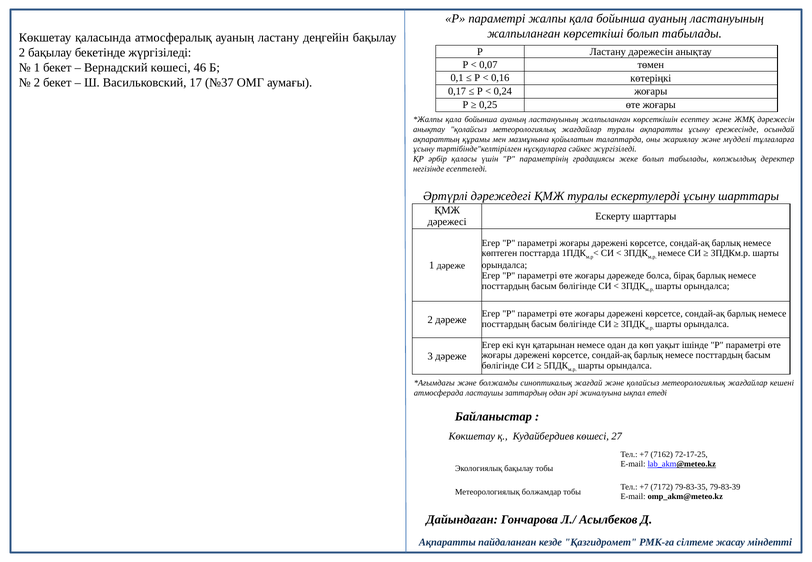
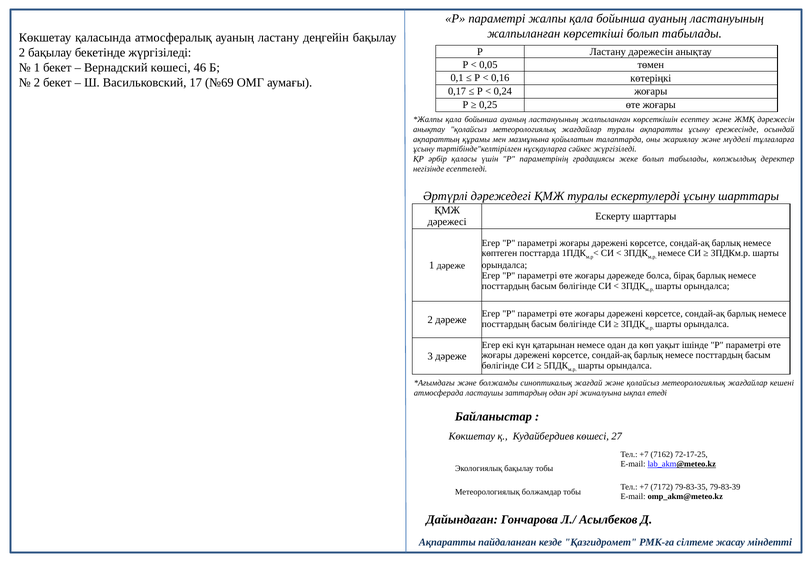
0,07: 0,07 -> 0,05 (488, 65)
№37: №37 -> №69 (219, 83)
